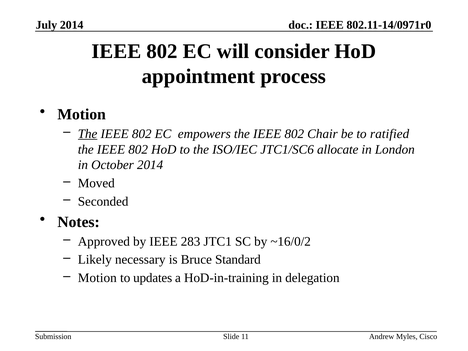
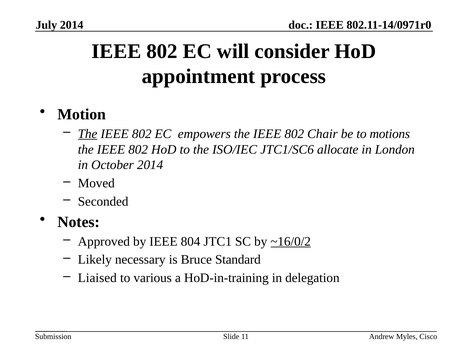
ratified: ratified -> motions (390, 134)
283: 283 -> 804 (191, 241)
~16/0/2 underline: none -> present (291, 241)
Motion: Motion -> Liaised (97, 278)
updates: updates -> various (153, 278)
